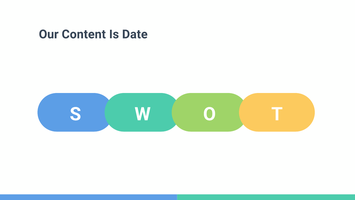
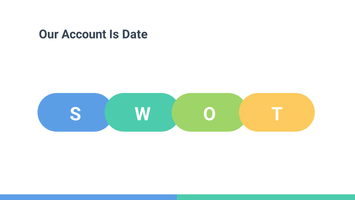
Content: Content -> Account (84, 34)
